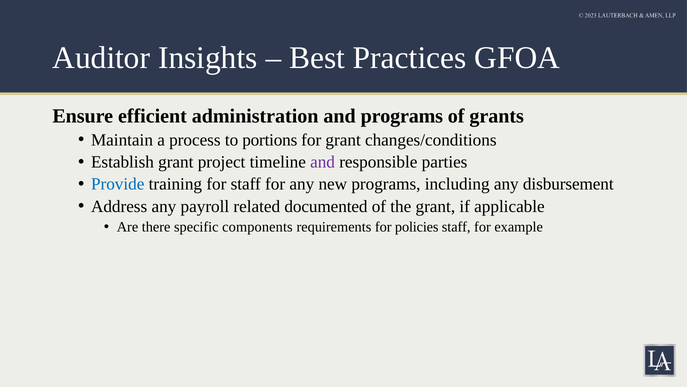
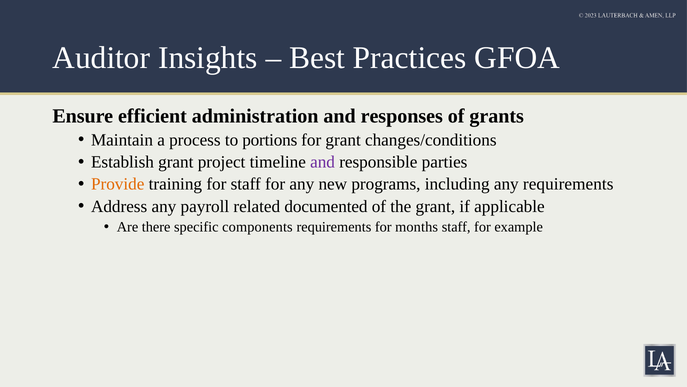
and programs: programs -> responses (402, 116)
Provide colour: blue -> orange (118, 184)
any disbursement: disbursement -> requirements (568, 184)
policies: policies -> months (417, 227)
